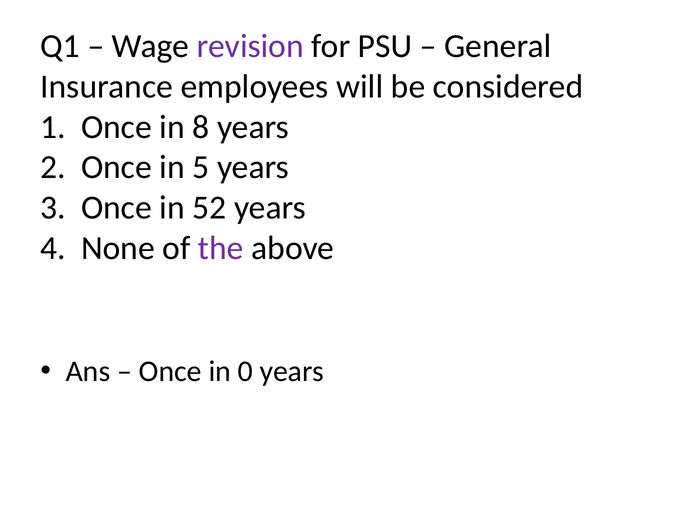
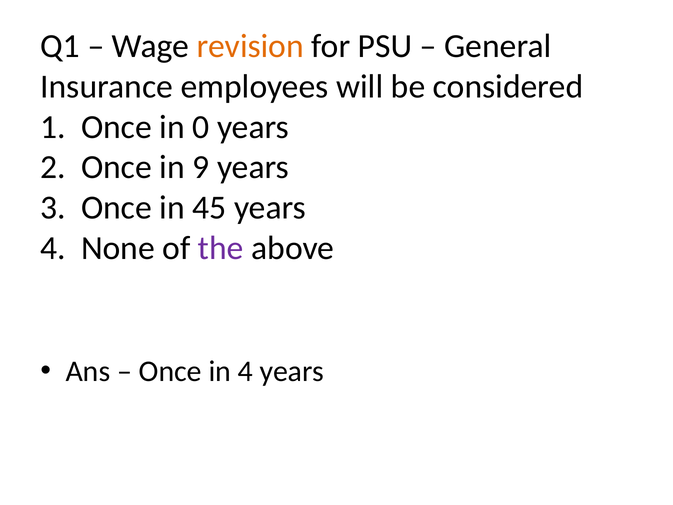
revision colour: purple -> orange (250, 46)
8: 8 -> 0 (201, 127)
5: 5 -> 9 (201, 167)
52: 52 -> 45 (209, 208)
in 0: 0 -> 4 (245, 371)
